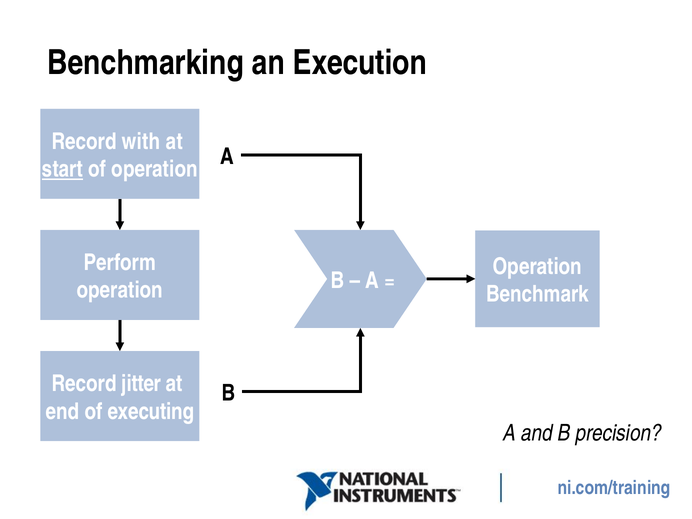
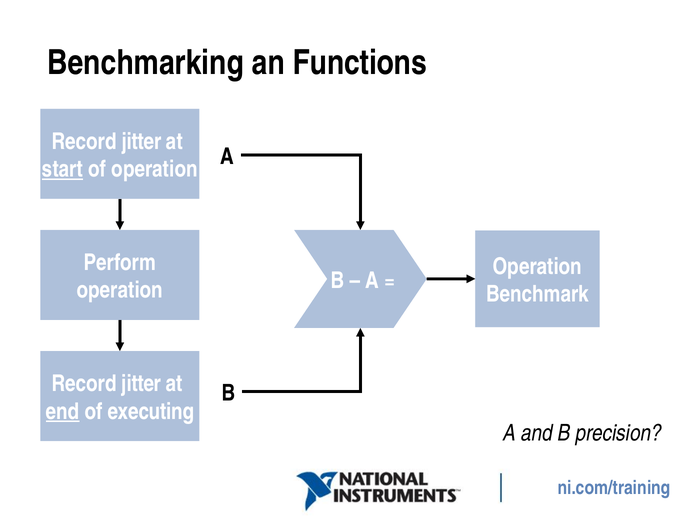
Execution: Execution -> Functions (360, 63)
with: with -> jitter (141, 142)
end underline: none -> present (63, 411)
